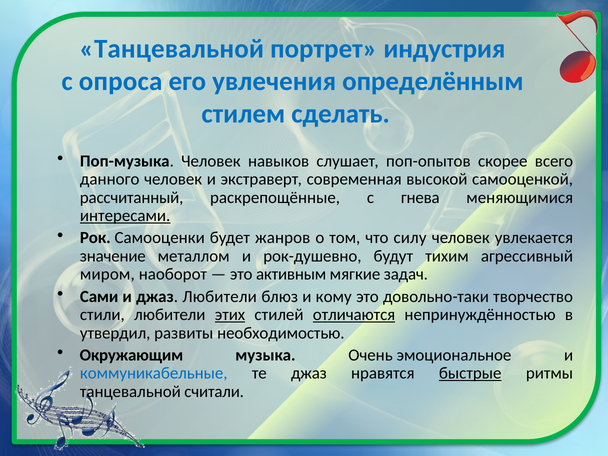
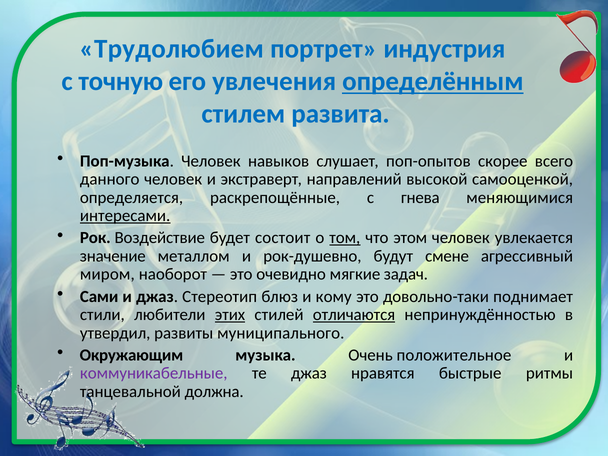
Танцевальной: Танцевальной -> Трудолюбием (172, 49)
опроса: опроса -> точную (121, 81)
определённым underline: none -> present (433, 81)
сделать: сделать -> развита (341, 114)
современная: современная -> направлений (354, 179)
рассчитанный: рассчитанный -> определяется (132, 197)
Самооценки: Самооценки -> Воздействие (160, 238)
жанров: жанров -> состоит (283, 238)
том underline: none -> present (345, 238)
силу: силу -> этом (410, 238)
тихим: тихим -> смене (447, 256)
активным: активным -> очевидно (291, 274)
джаз Любители: Любители -> Стереотип (220, 297)
творчество: творчество -> поднимает (533, 297)
необходимостью: необходимостью -> муниципального (281, 333)
эмоциональное: эмоциональное -> положительное (454, 355)
коммуникабельные colour: blue -> purple (154, 373)
быстрые underline: present -> none (470, 373)
считали: считали -> должна (214, 392)
